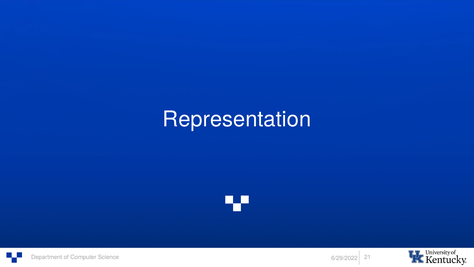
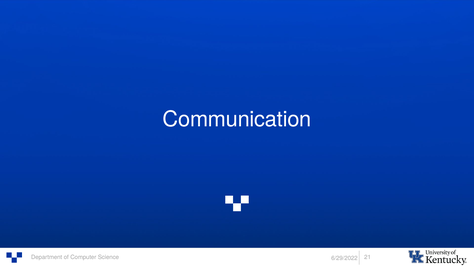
Representation: Representation -> Communication (237, 119)
